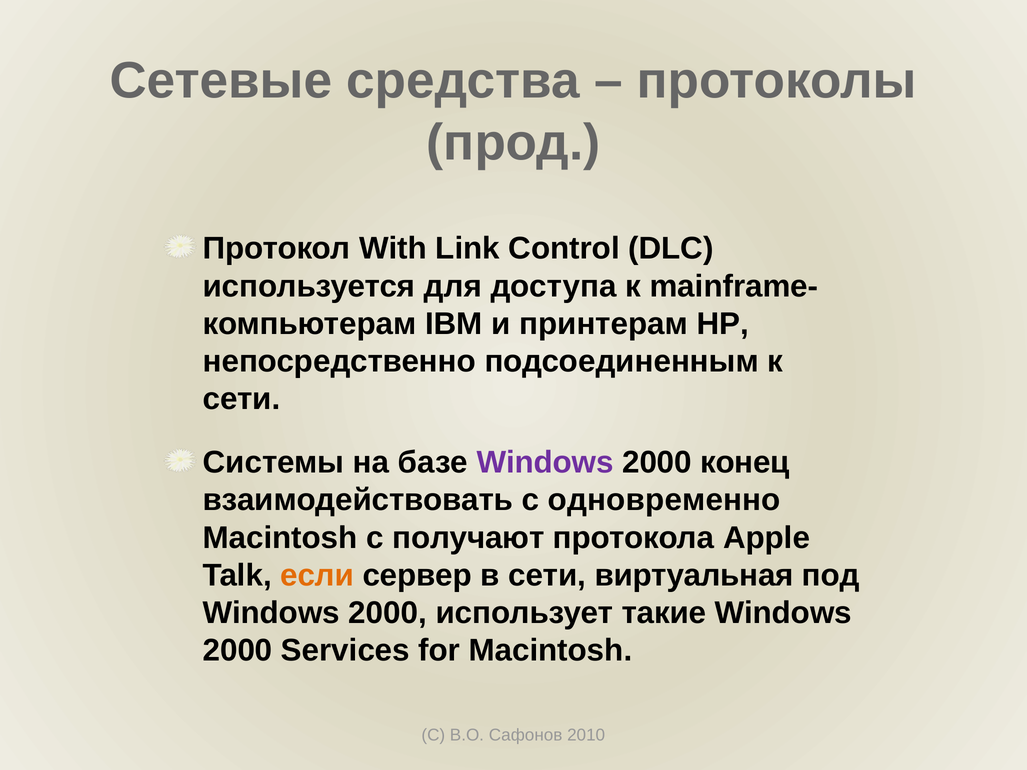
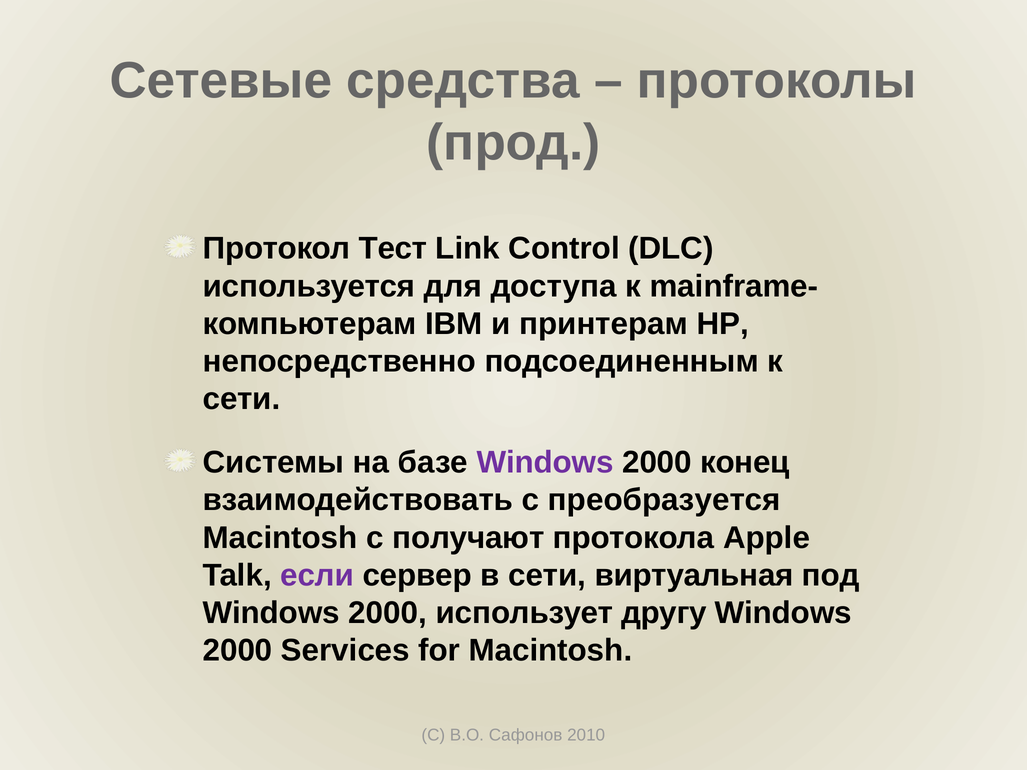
With: With -> Тест (393, 249)
одновременно: одновременно -> преобразуется (664, 500)
если colour: orange -> purple (317, 575)
такие: такие -> другу (664, 613)
